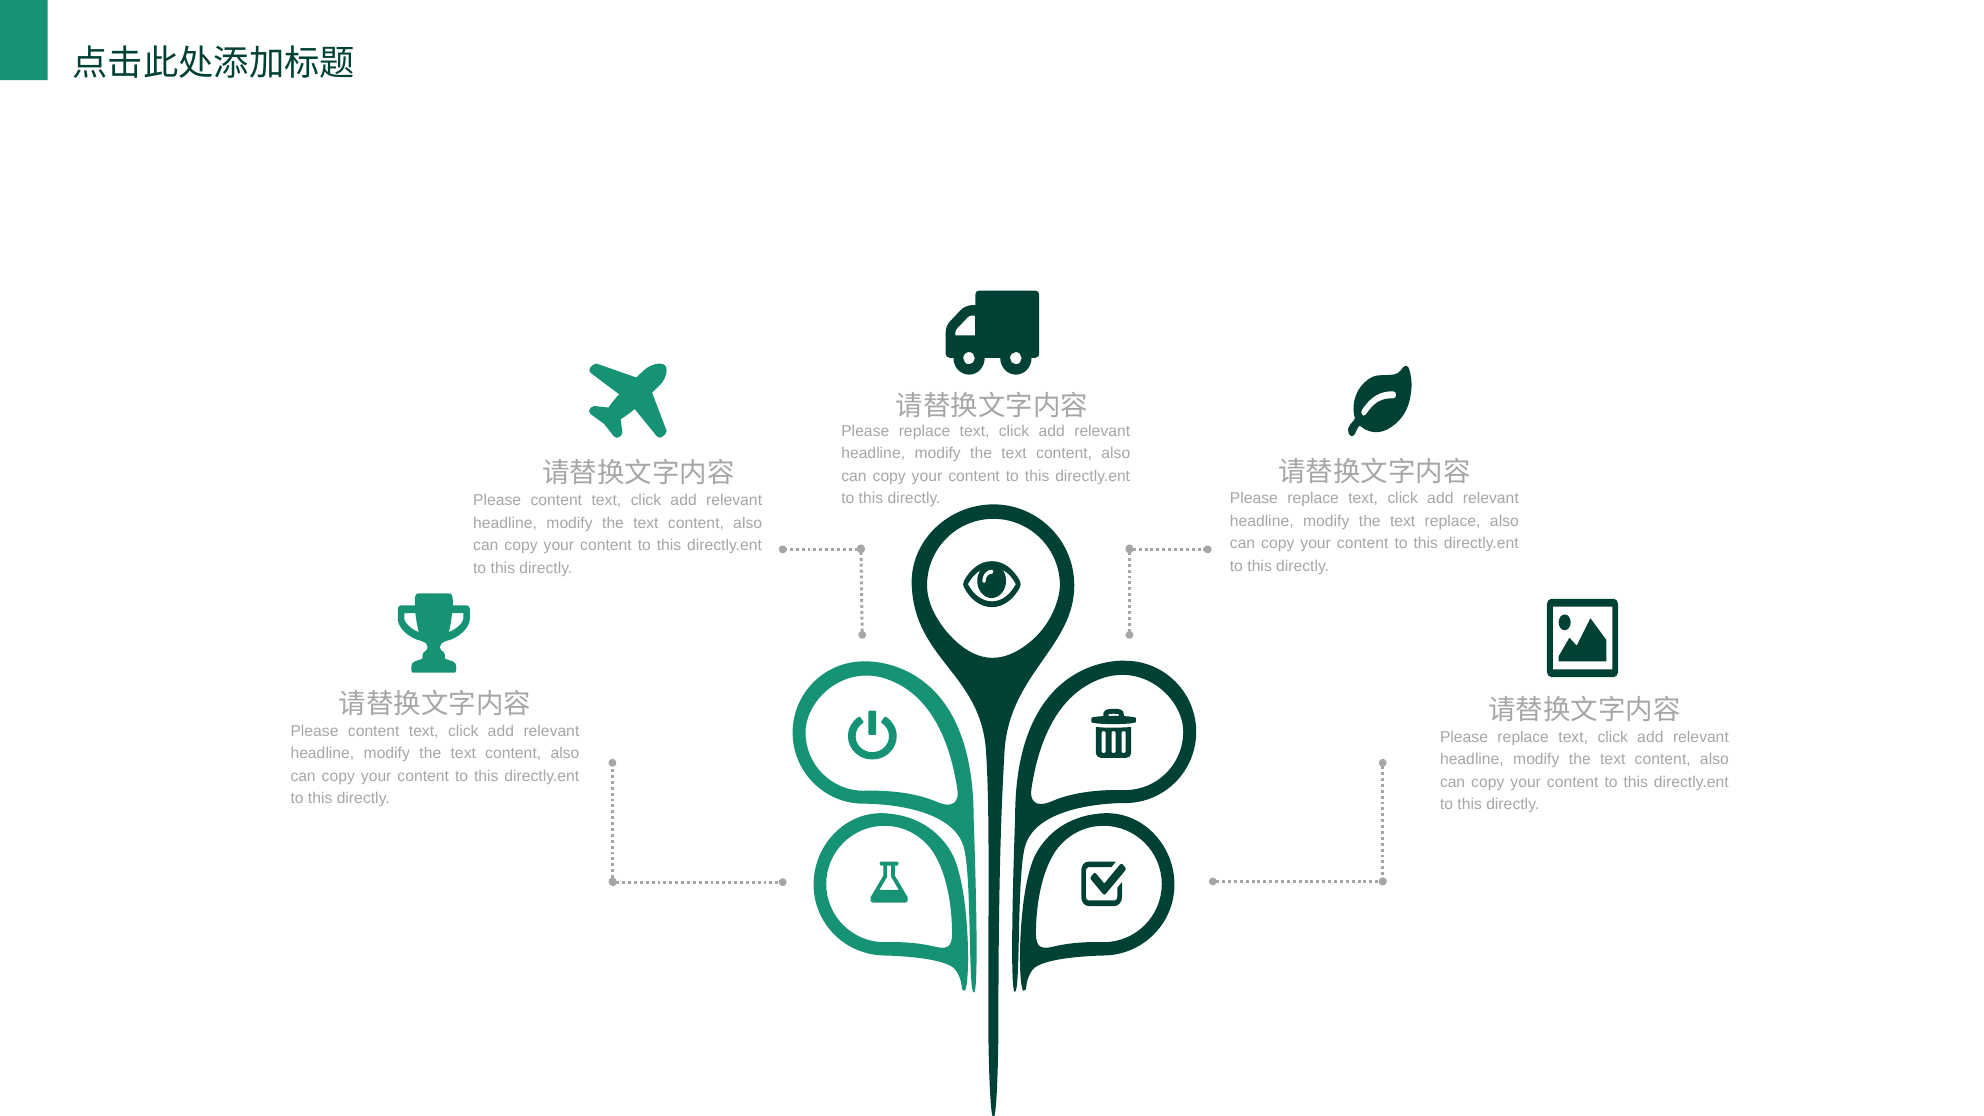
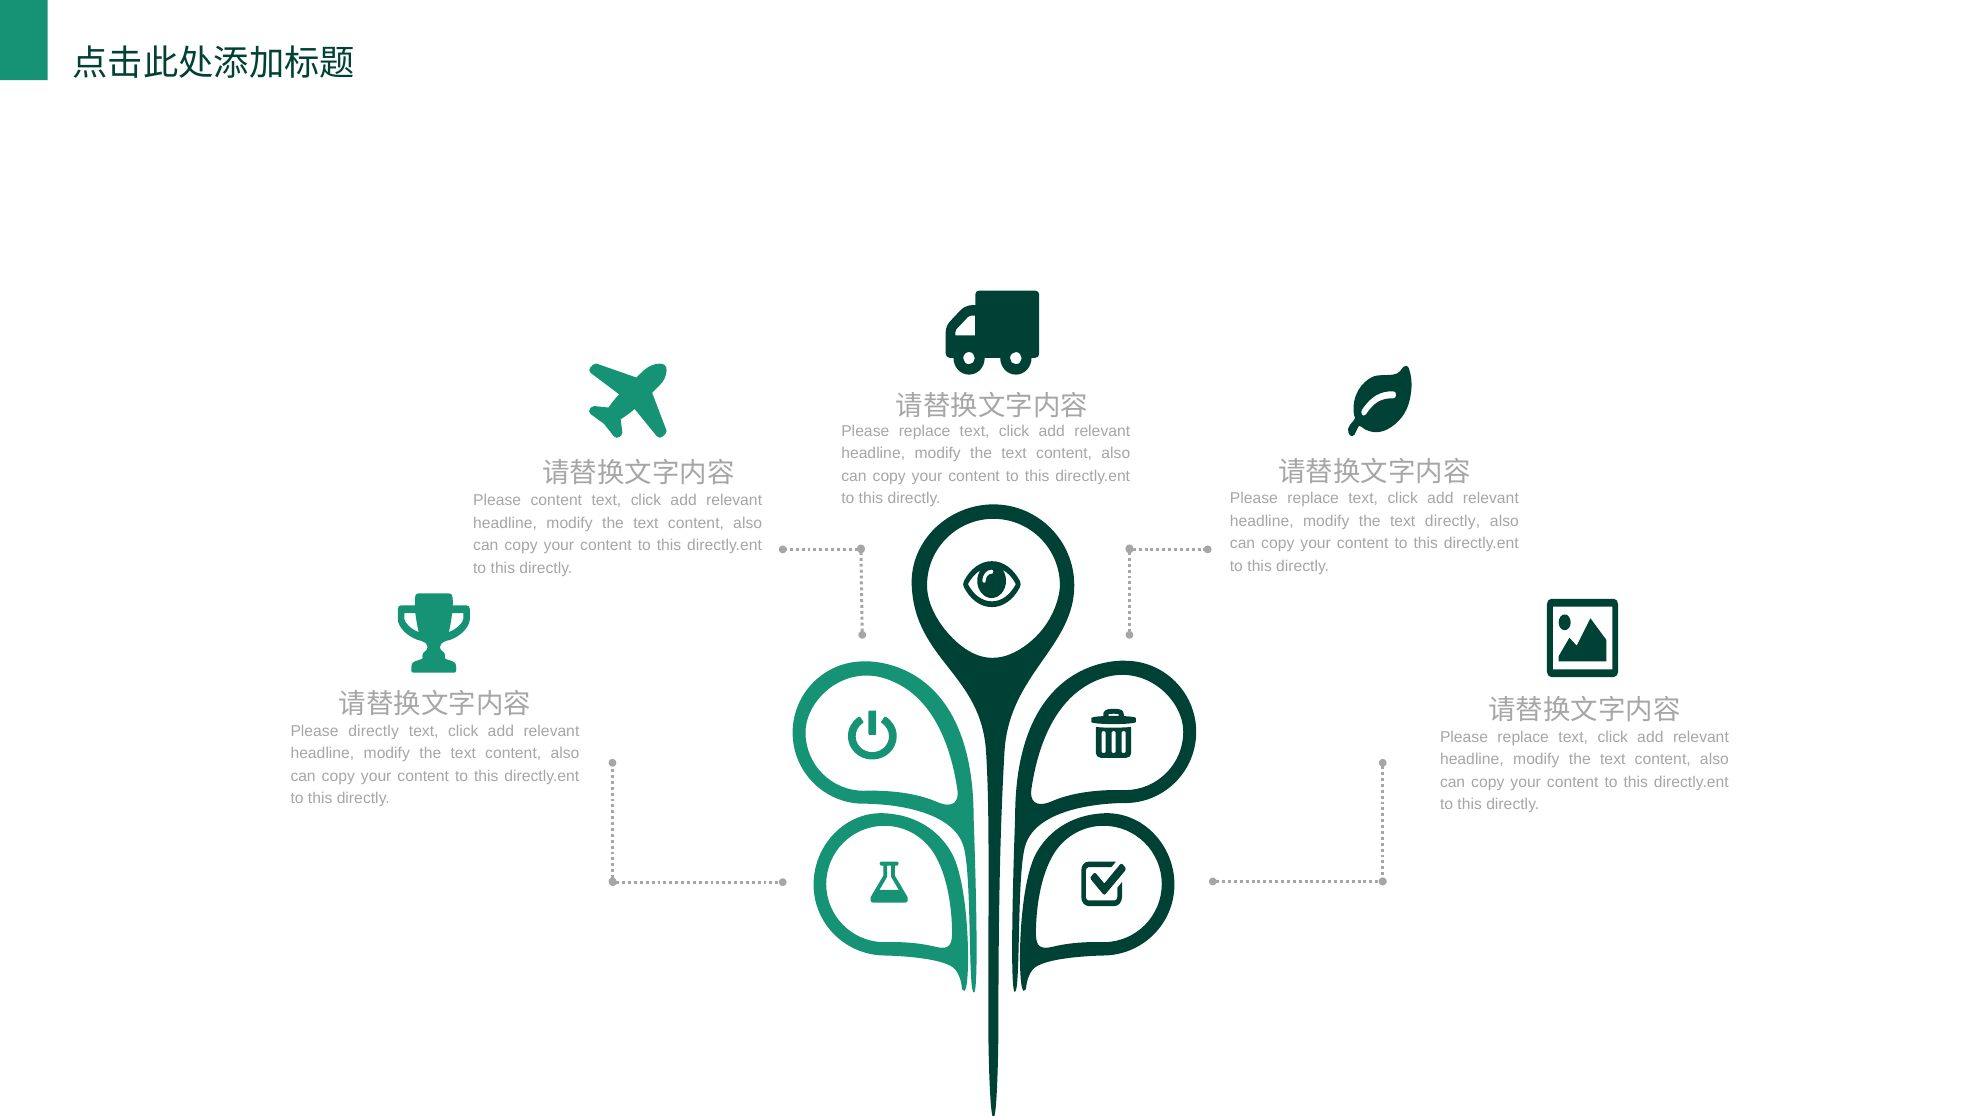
text replace: replace -> directly (1453, 521)
content: content -> directly (374, 731)
